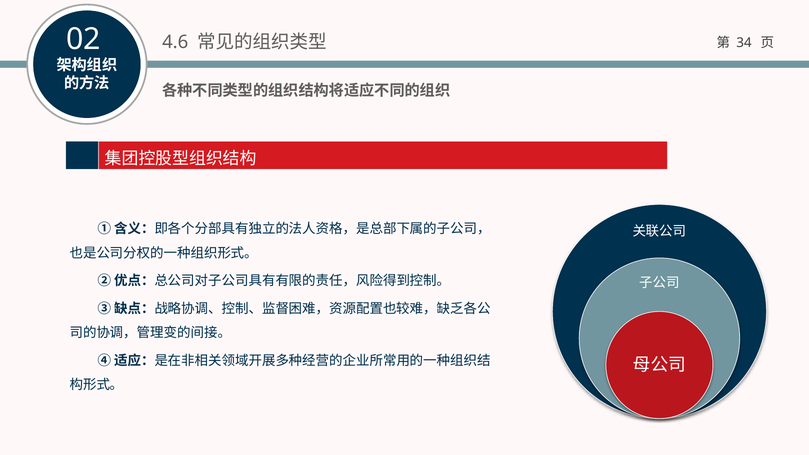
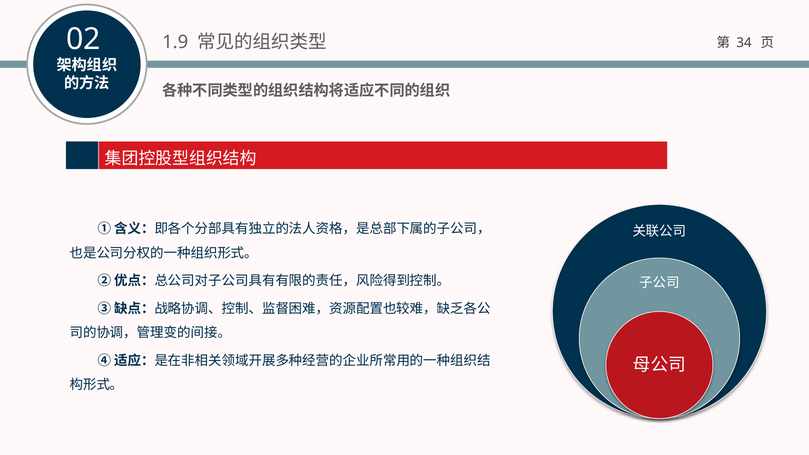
4.6: 4.6 -> 1.9 (175, 42)
